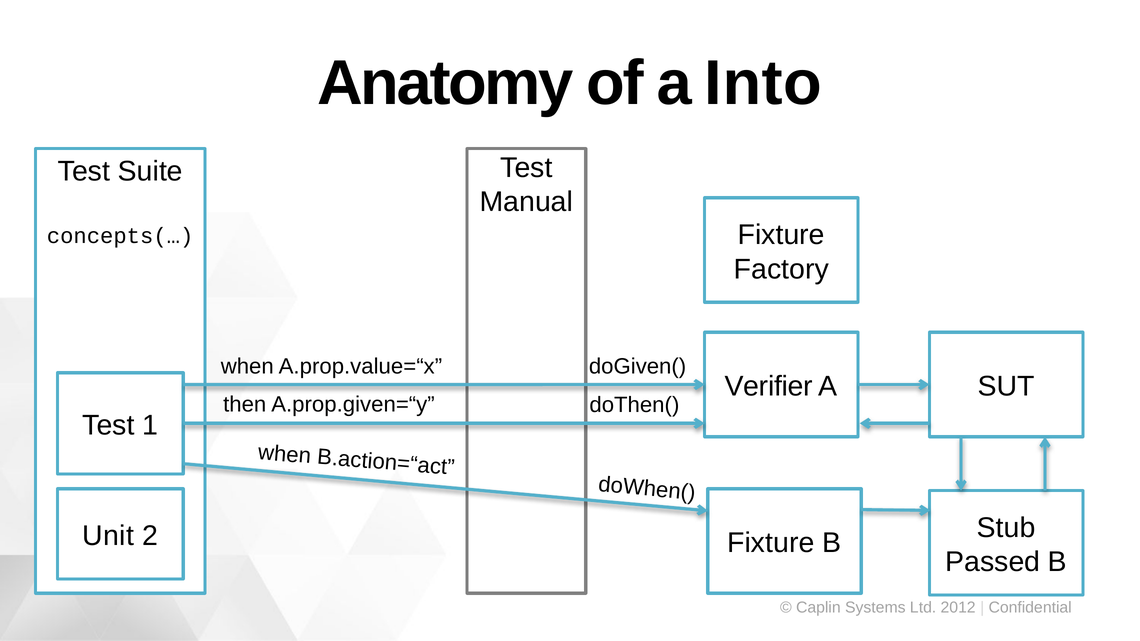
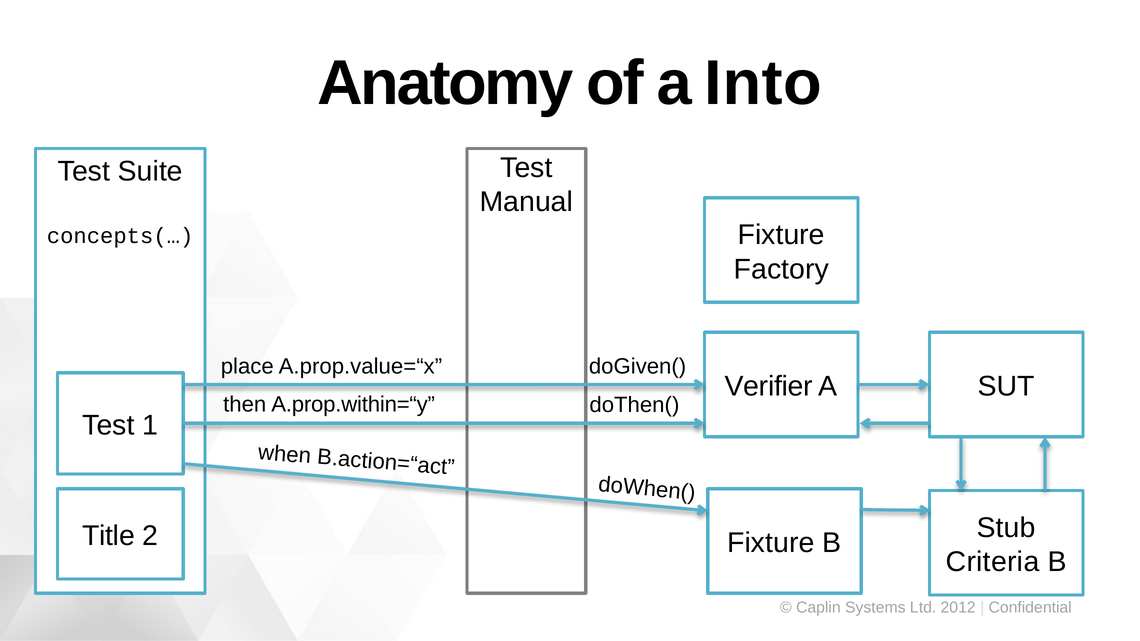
when: when -> place (247, 366)
A.prop.given=“y: A.prop.given=“y -> A.prop.within=“y (353, 405)
Unit: Unit -> Title (109, 536)
Passed: Passed -> Criteria (993, 562)
